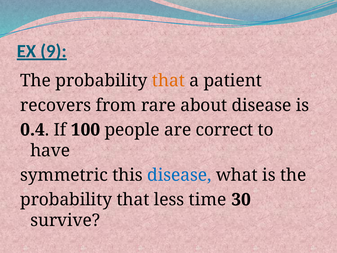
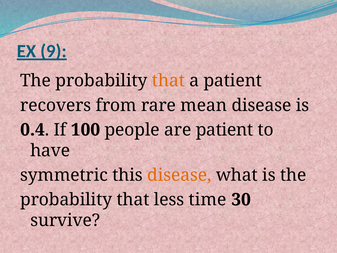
about: about -> mean (204, 105)
are correct: correct -> patient (225, 130)
disease colour: blue -> orange (179, 175)
